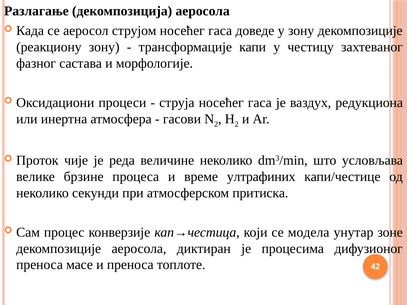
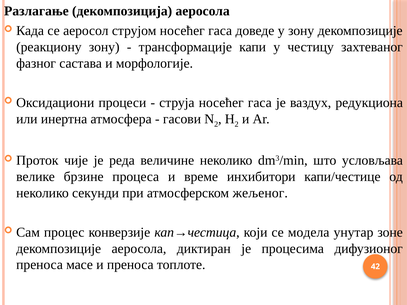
ултрафиних: ултрафиних -> инхибитори (261, 177)
притиска: притиска -> жељеног (260, 193)
